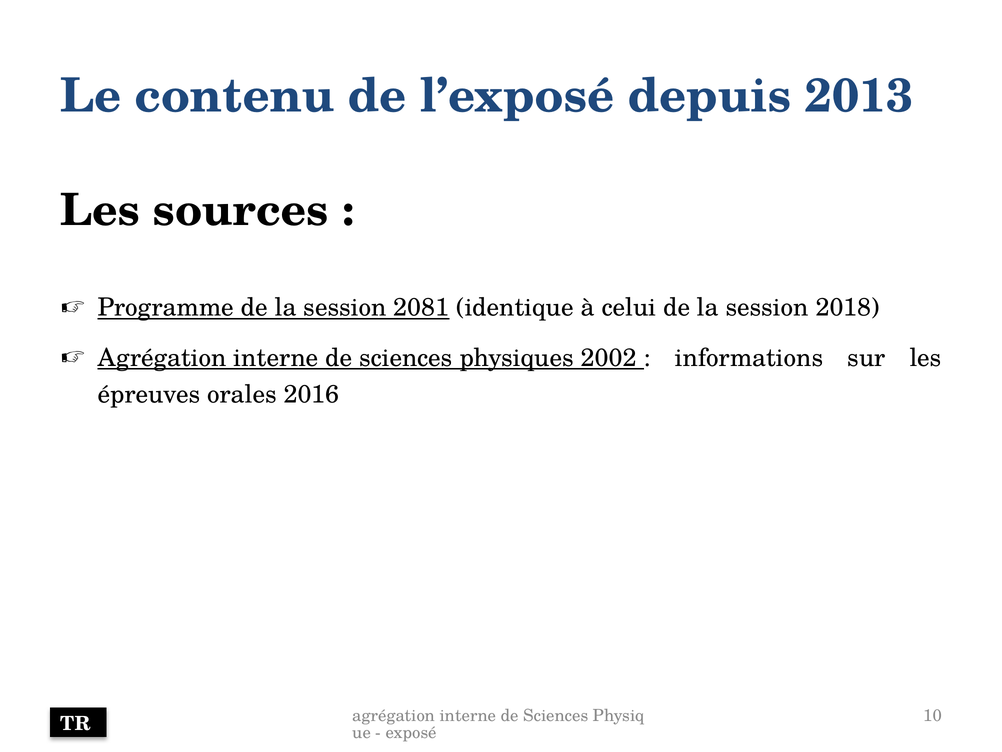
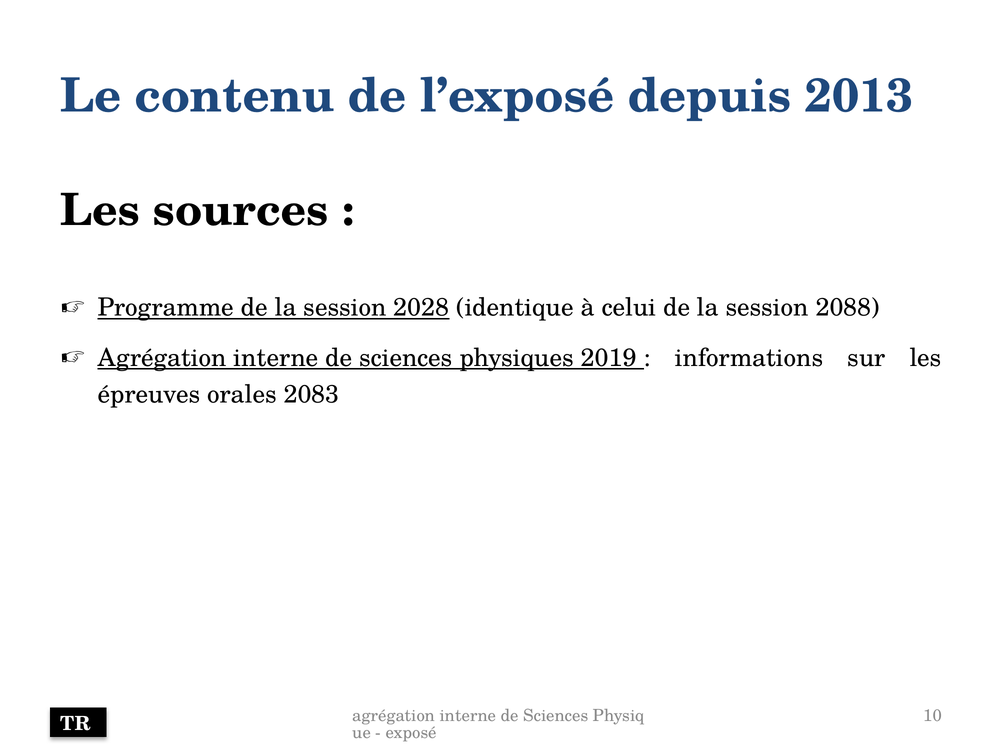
2081: 2081 -> 2028 (421, 307)
2018: 2018 -> 2088 (848, 307)
2002: 2002 -> 2019 (609, 358)
2016: 2016 -> 2083 (311, 394)
